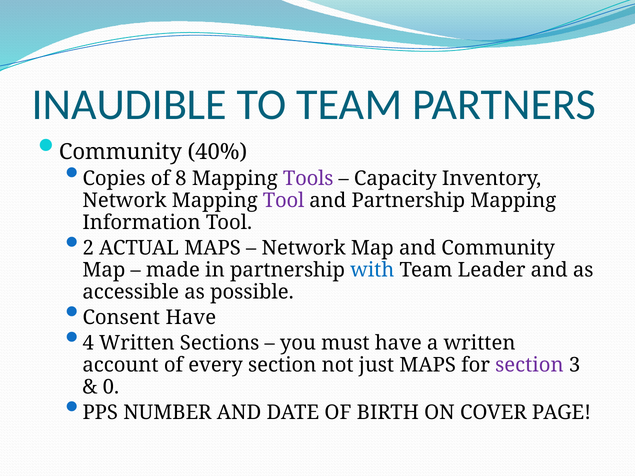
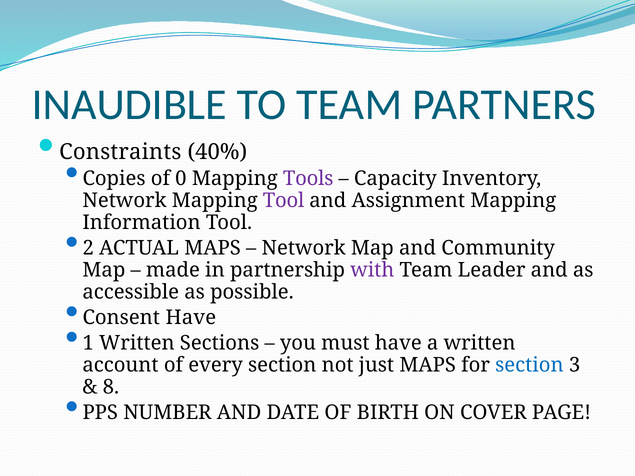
Community: Community -> Constraints (120, 152)
8: 8 -> 0 (181, 179)
and Partnership: Partnership -> Assignment (408, 201)
with colour: blue -> purple (372, 270)
4: 4 -> 1 (88, 343)
section colour: purple -> blue (529, 365)
0: 0 -> 8 (111, 387)
